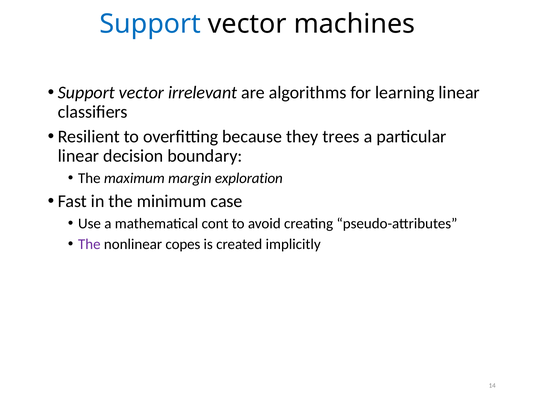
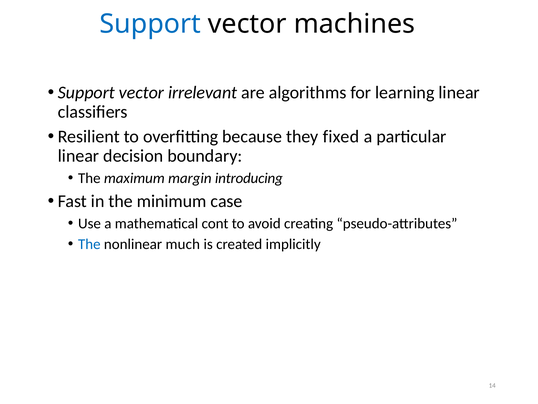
trees: trees -> fixed (341, 136)
exploration: exploration -> introducing (249, 178)
The colour: purple -> blue (89, 244)
copes: copes -> much (183, 244)
